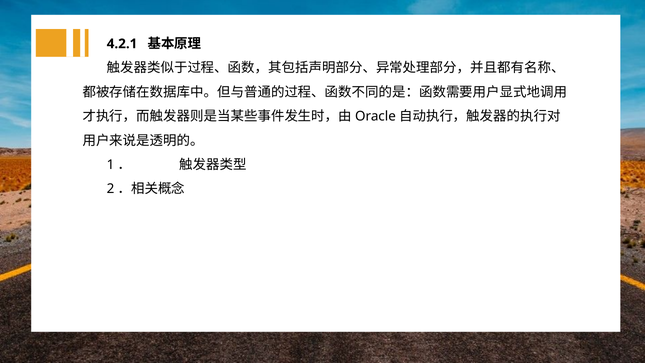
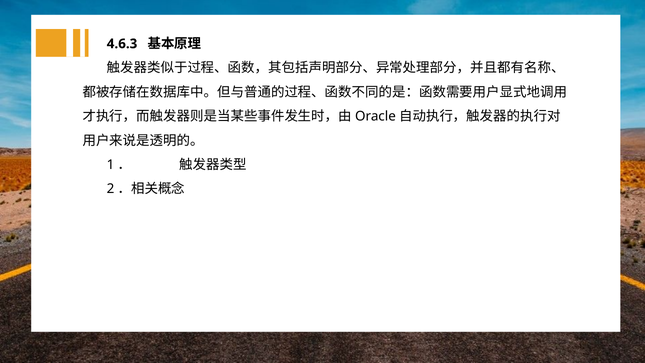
4.2.1: 4.2.1 -> 4.6.3 (122, 44)
